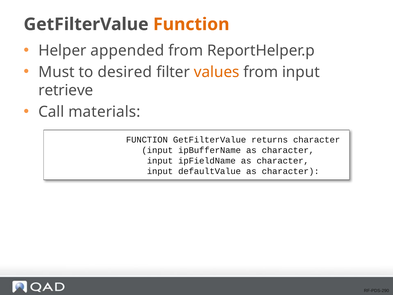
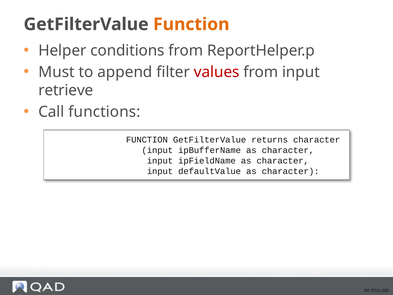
appended: appended -> conditions (127, 51)
desired: desired -> append (125, 72)
values colour: orange -> red (217, 72)
materials: materials -> functions (104, 112)
